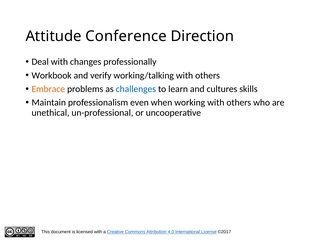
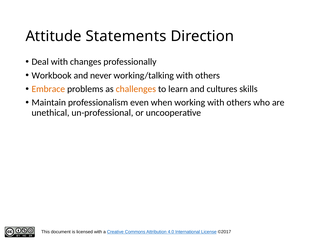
Conference: Conference -> Statements (126, 36)
verify: verify -> never (101, 75)
challenges colour: blue -> orange (136, 89)
